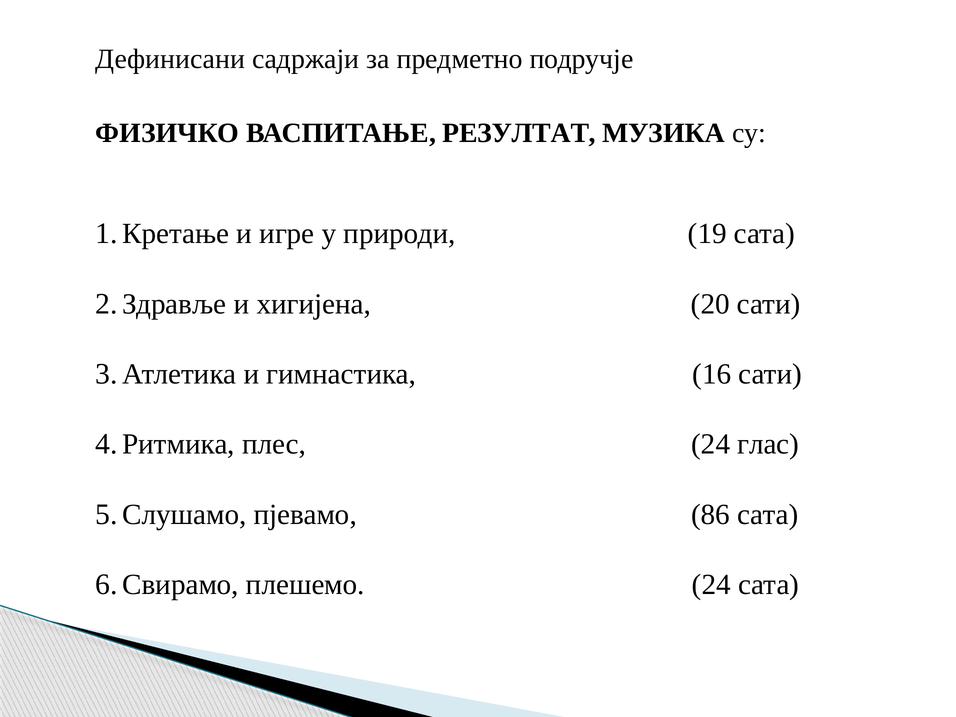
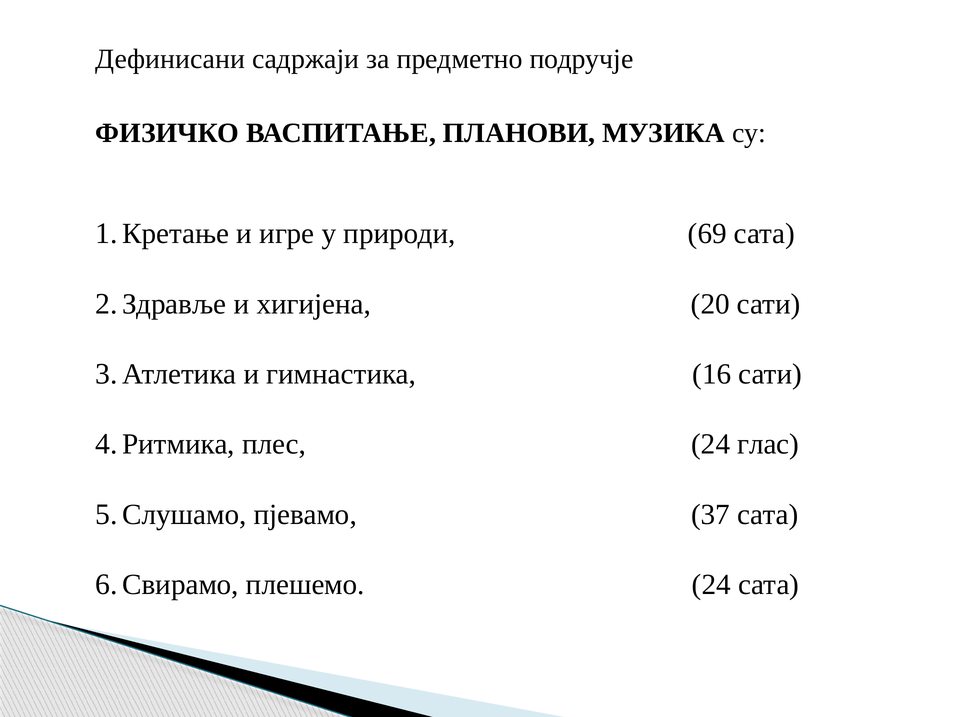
РЕЗУЛТАТ: РЕЗУЛТАТ -> ПЛАНОВИ (519, 133)
19: 19 -> 69 (707, 234)
86: 86 -> 37 (711, 514)
